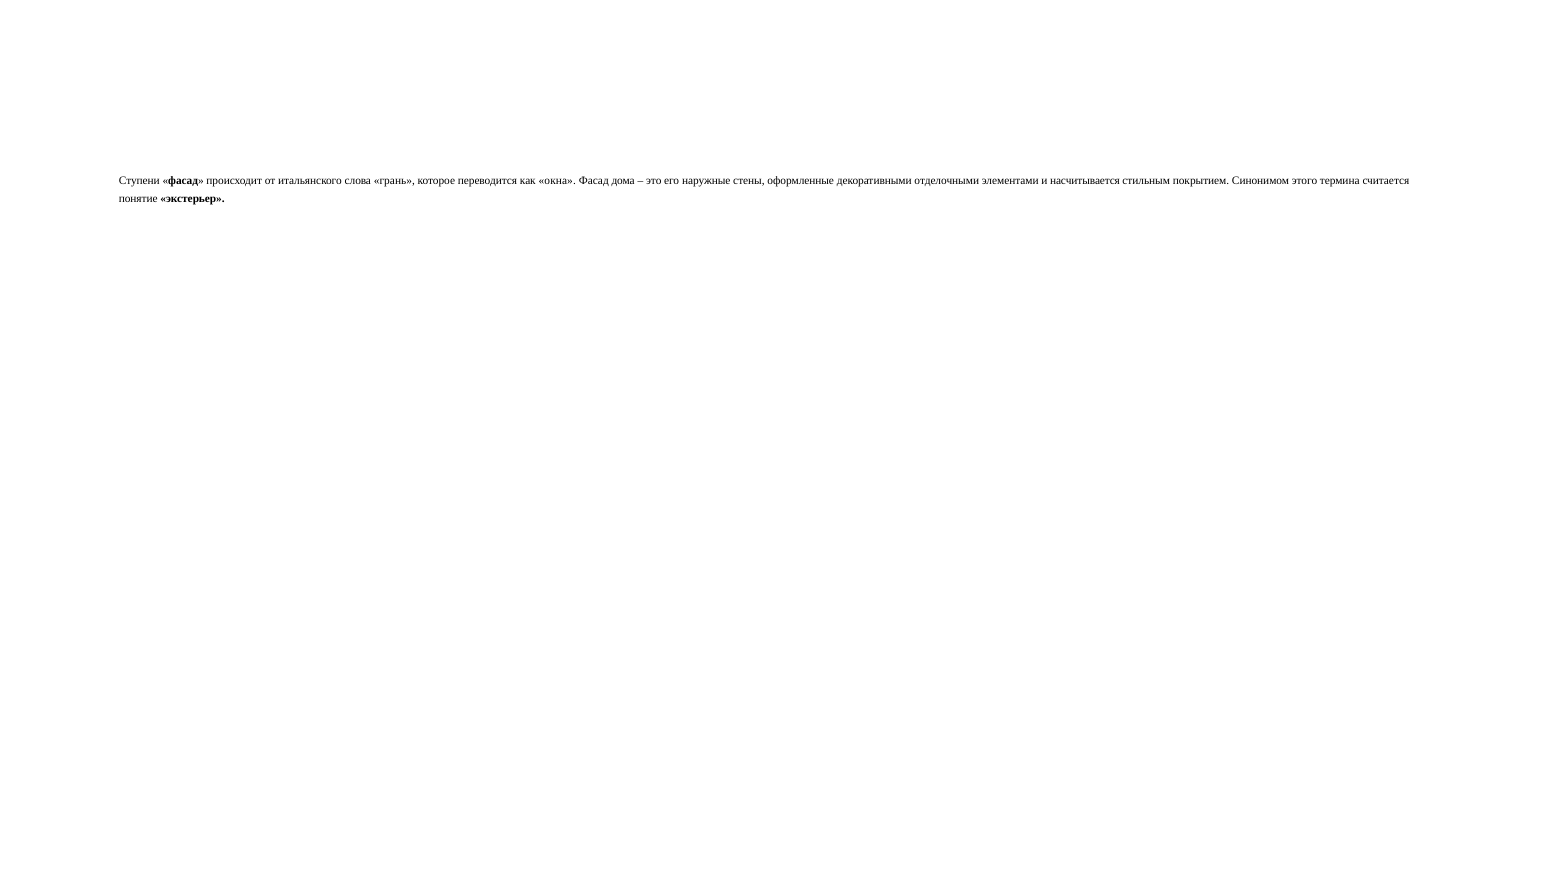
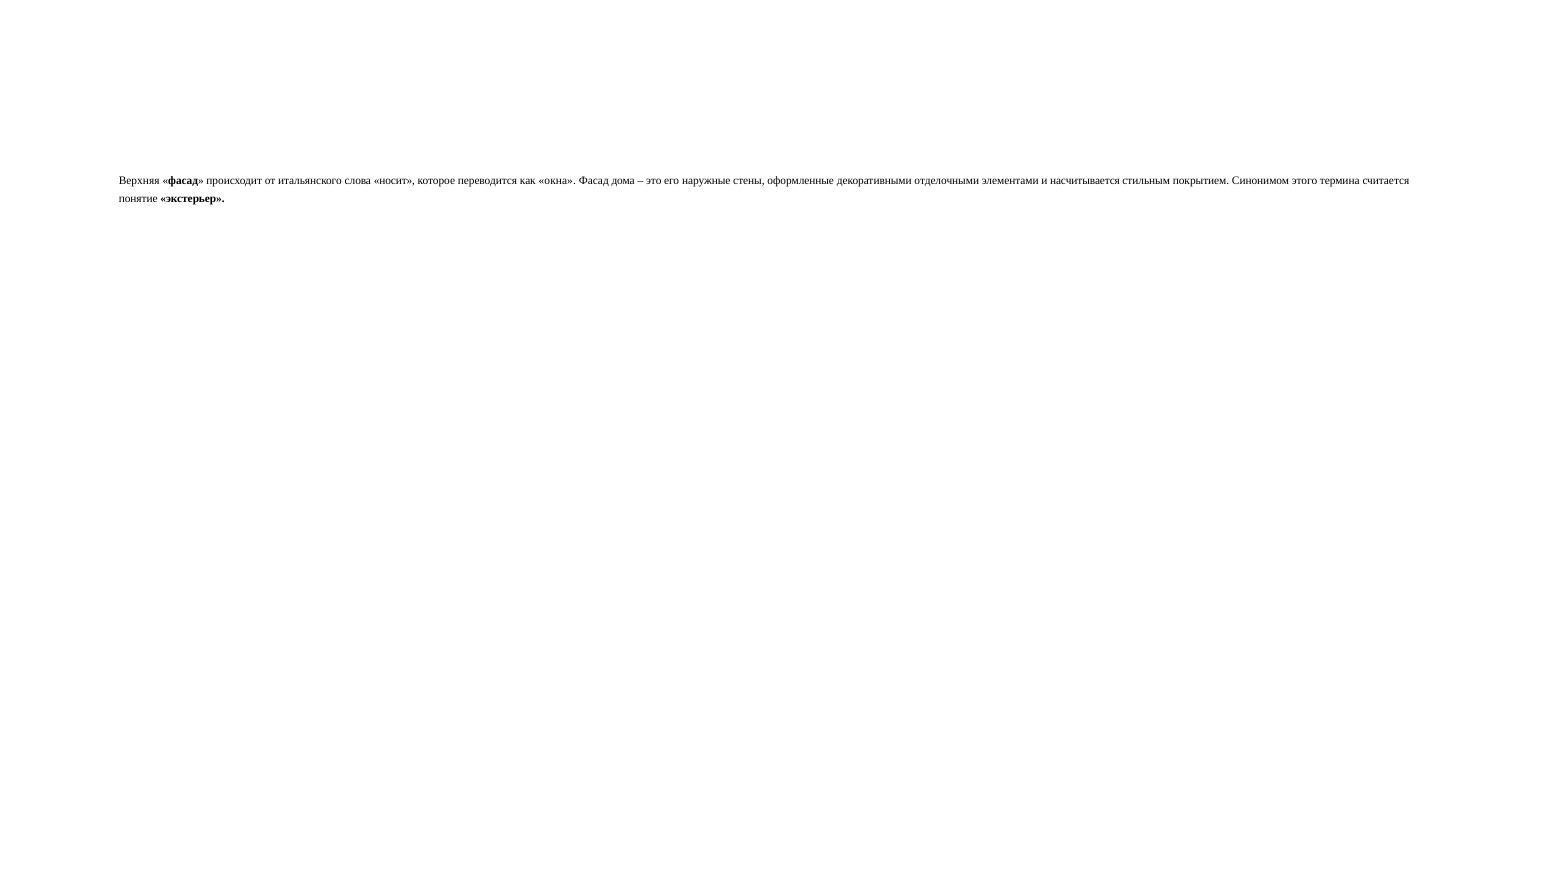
Ступени: Ступени -> Верхняя (139, 180)
грань: грань -> носит (394, 180)
